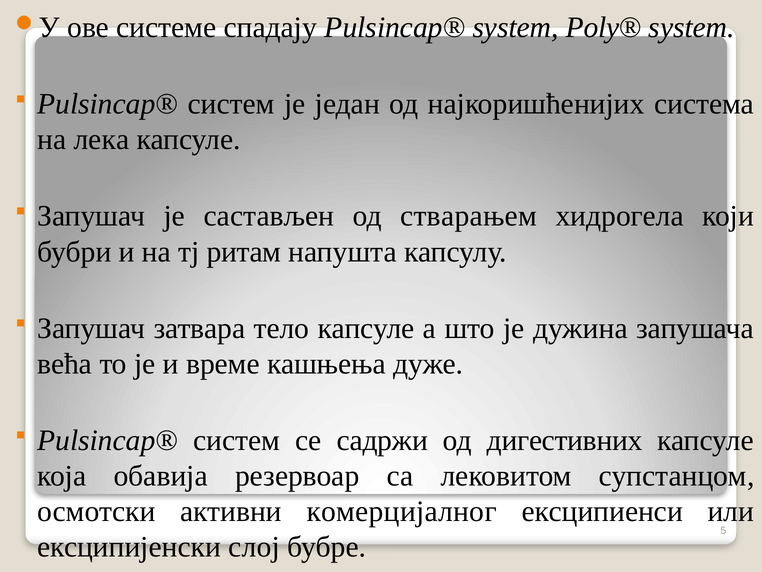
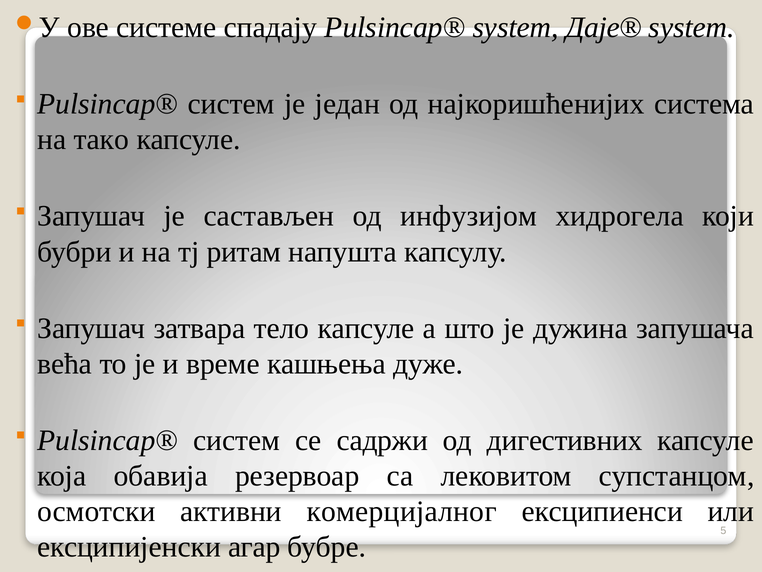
Poly®: Poly® -> Даје® (604, 27)
лека: лека -> тако (101, 139)
стварањем: стварањем -> инфузијом (469, 216)
слој: слој -> агар (254, 547)
